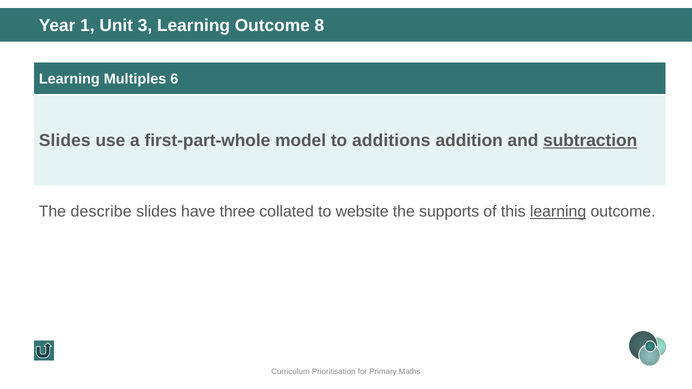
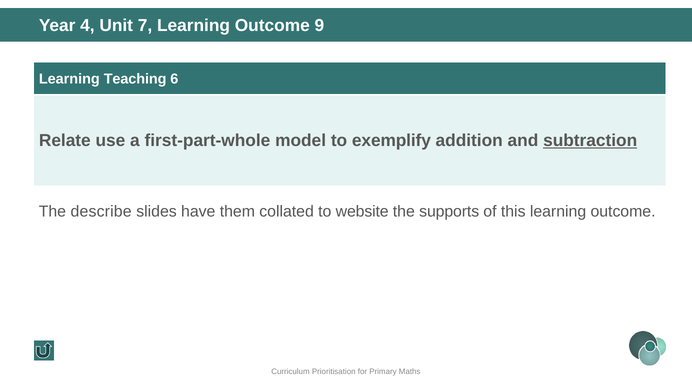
1: 1 -> 4 (87, 26)
3: 3 -> 7 (145, 26)
8: 8 -> 9 (319, 26)
Multiples: Multiples -> Teaching (135, 79)
Slides: Slides -> Relate (65, 141)
additions: additions -> exemplify (391, 141)
three: three -> them (237, 212)
learning underline: present -> none (558, 212)
